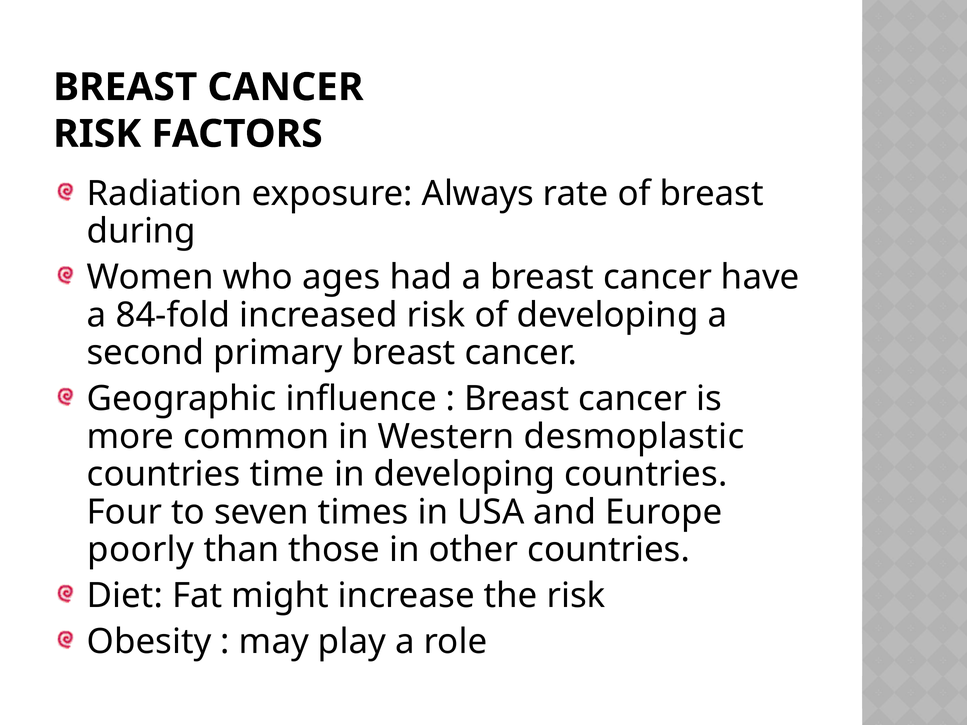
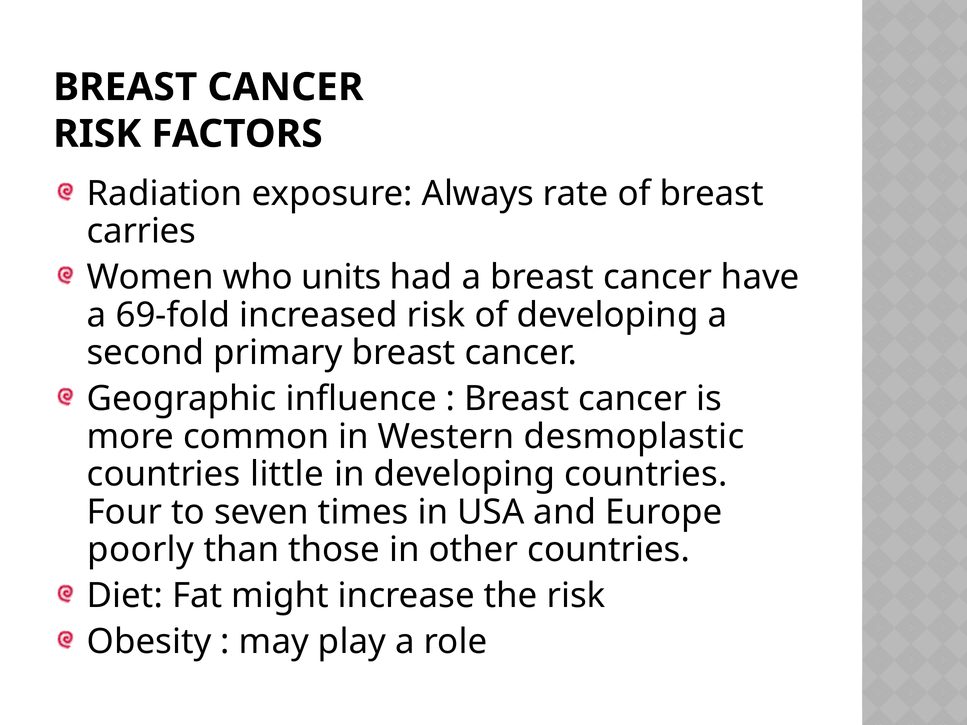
during: during -> carries (141, 231)
ages: ages -> units (342, 277)
84-fold: 84-fold -> 69-fold (173, 315)
time: time -> little (287, 474)
